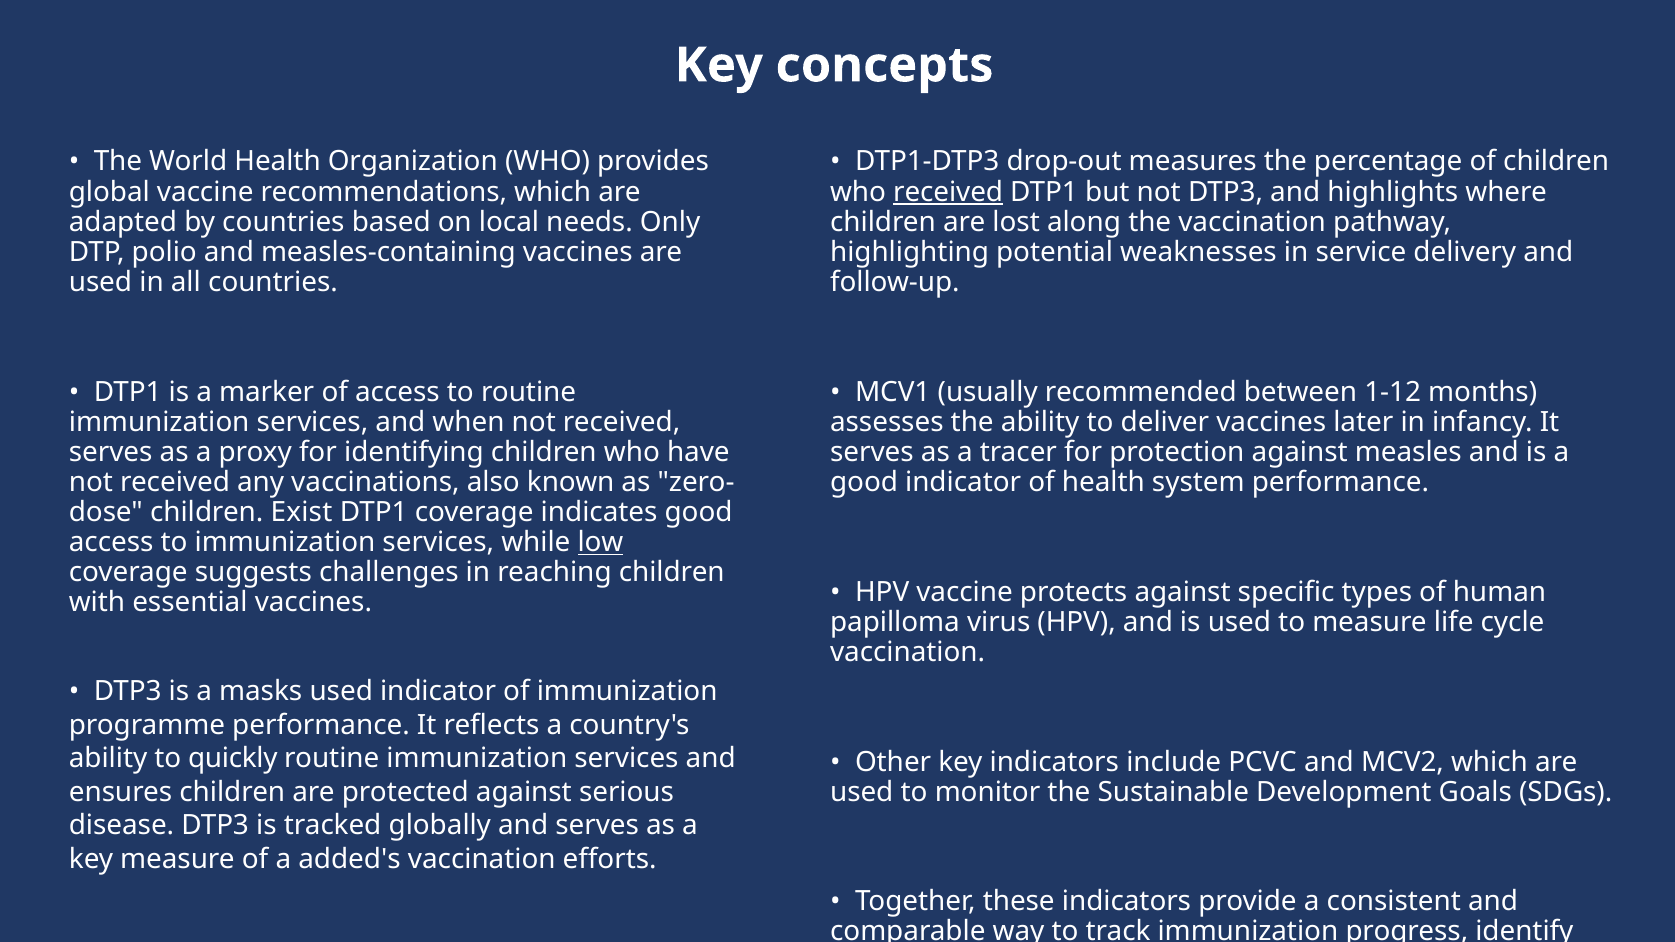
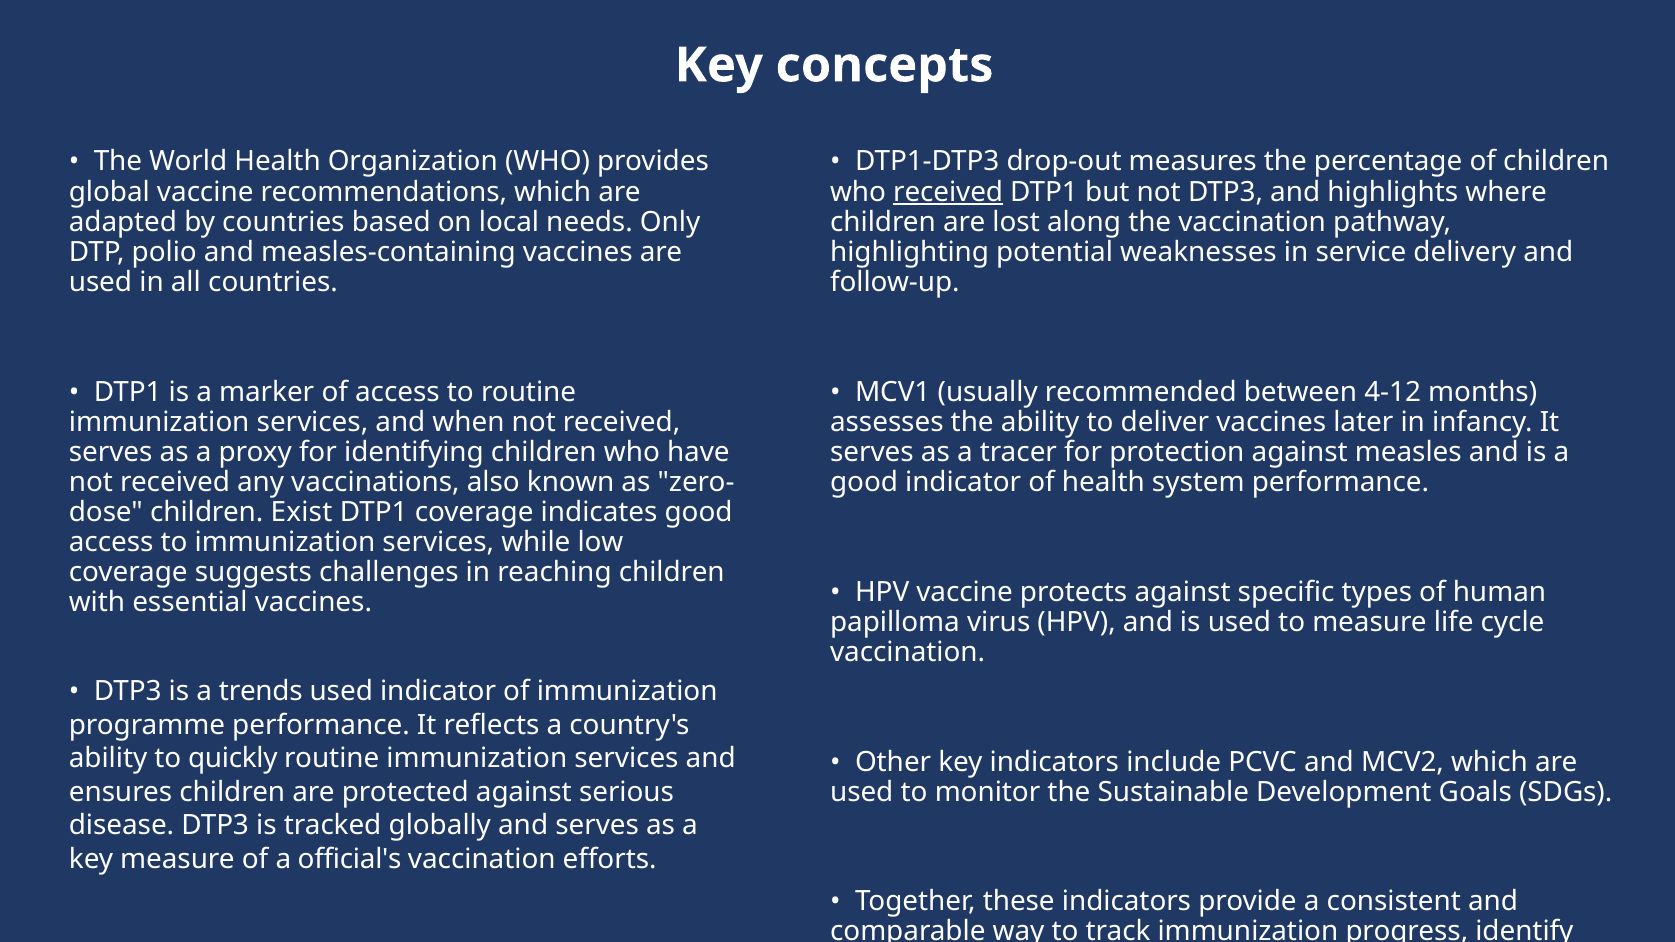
1-12: 1-12 -> 4-12 (1393, 392)
low underline: present -> none (600, 543)
masks: masks -> trends (261, 692)
added's: added's -> official's (350, 859)
